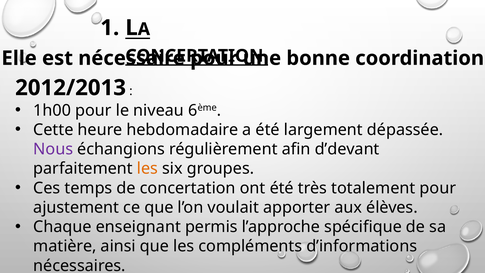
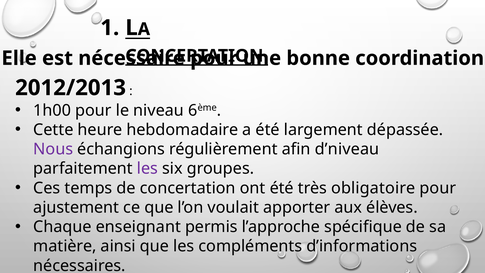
d’devant: d’devant -> d’niveau (347, 149)
les colour: orange -> purple (148, 169)
totalement: totalement -> obligatoire (373, 188)
